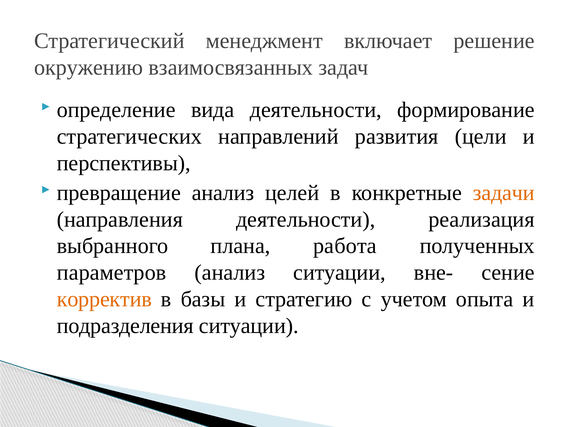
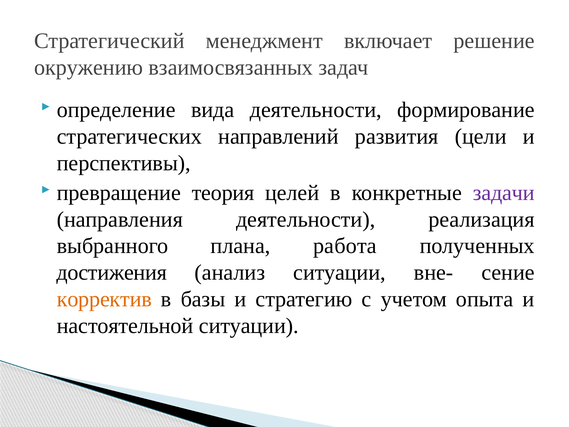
превращение анализ: анализ -> теория (223, 193)
задачи colour: orange -> purple (504, 193)
параметров: параметров -> достижения (112, 272)
подразделения: подразделения -> настоятельной (125, 326)
